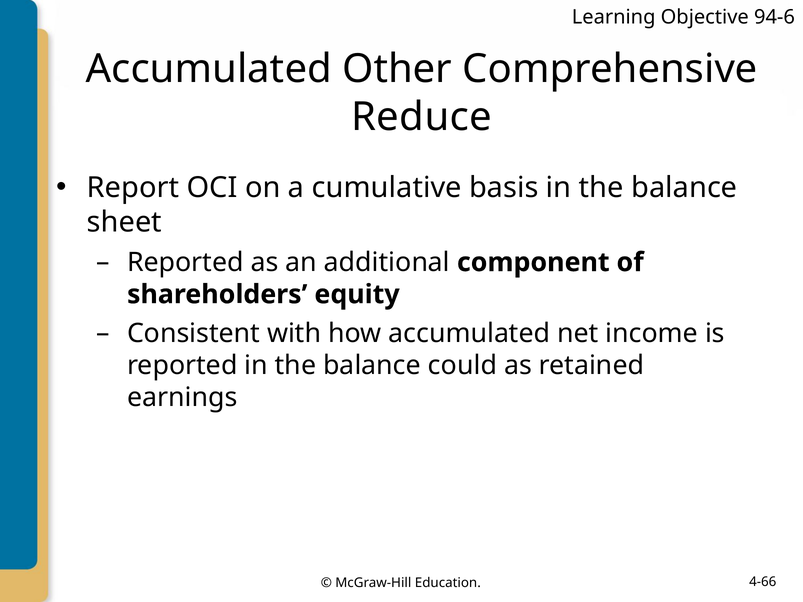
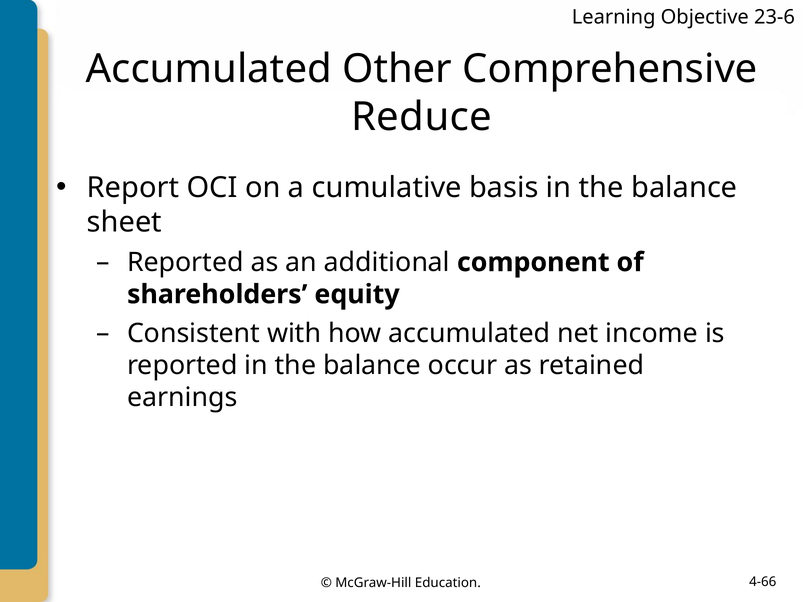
94-6: 94-6 -> 23-6 (774, 17)
could: could -> occur (463, 365)
